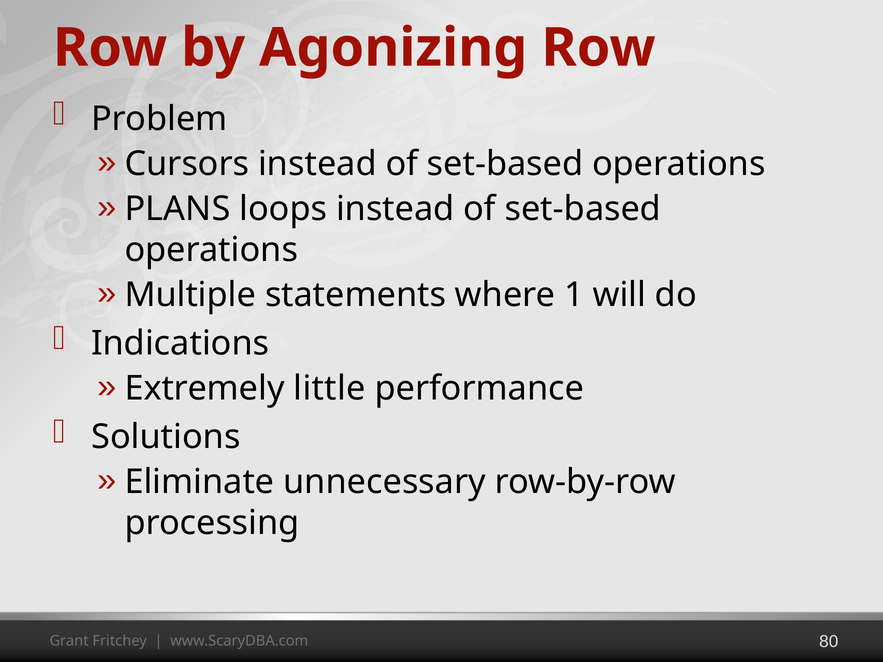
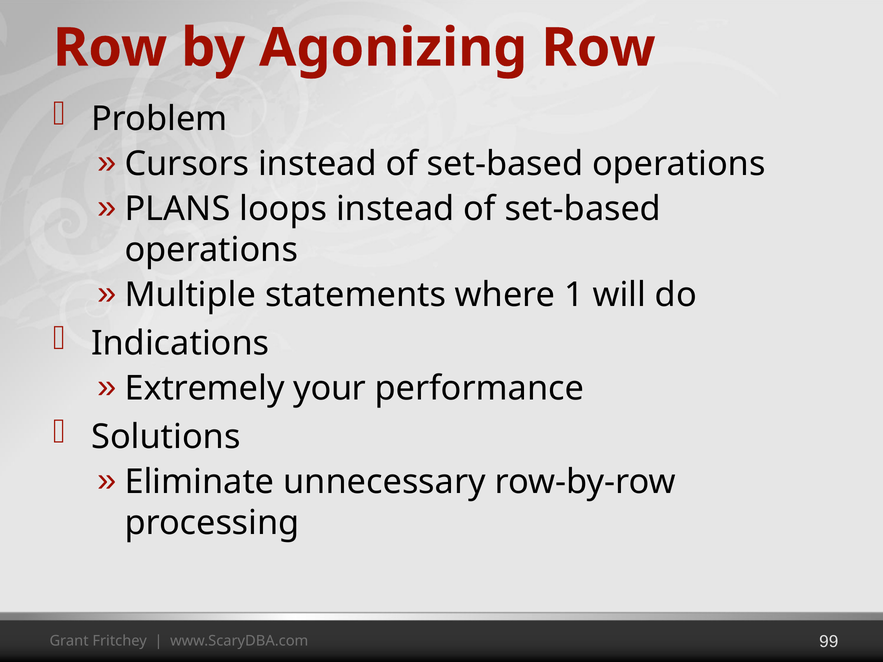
little: little -> your (330, 389)
80: 80 -> 99 (829, 642)
